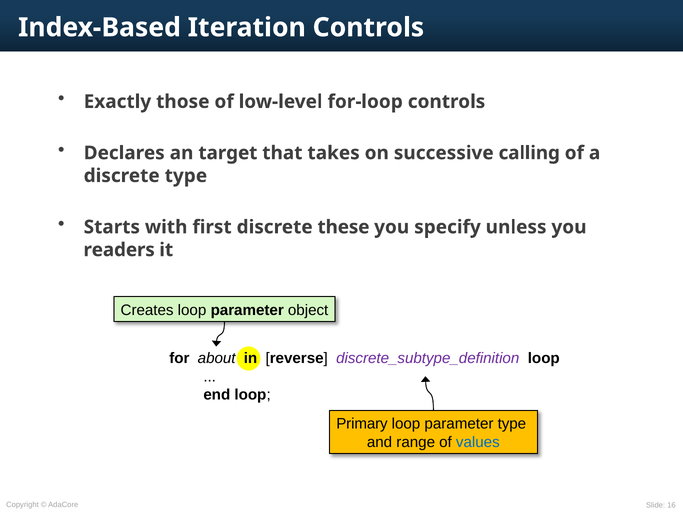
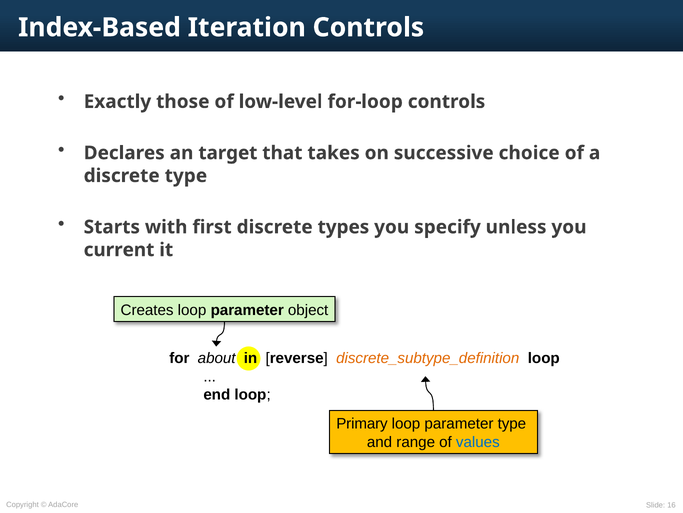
calling: calling -> choice (529, 153)
these: these -> types (343, 227)
readers: readers -> current (119, 250)
discrete_subtype_definition colour: purple -> orange (428, 358)
